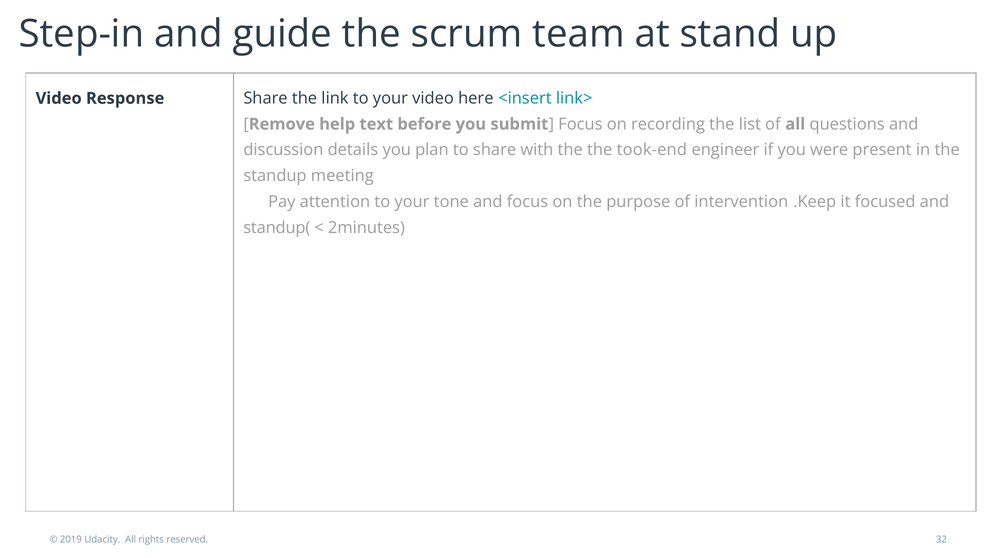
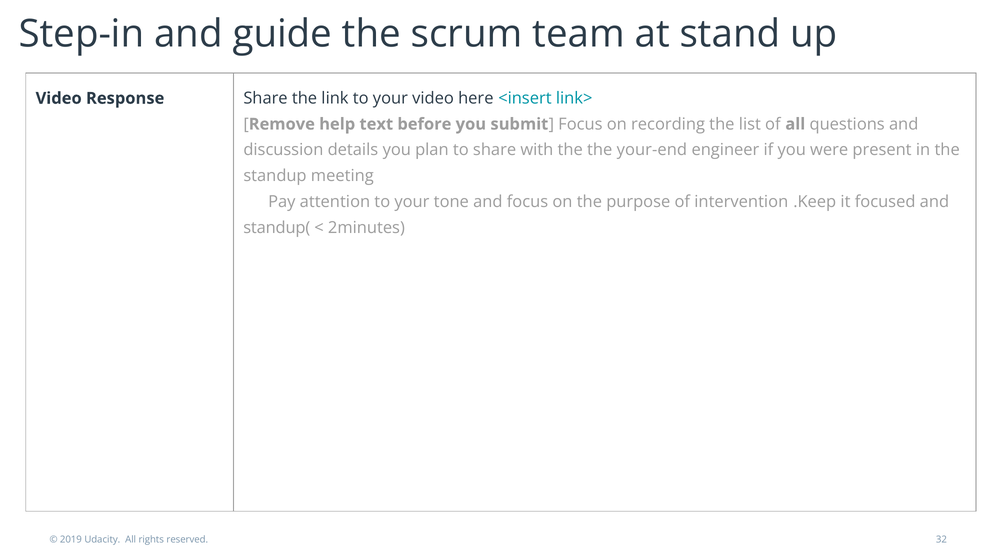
took-end: took-end -> your-end (652, 150)
